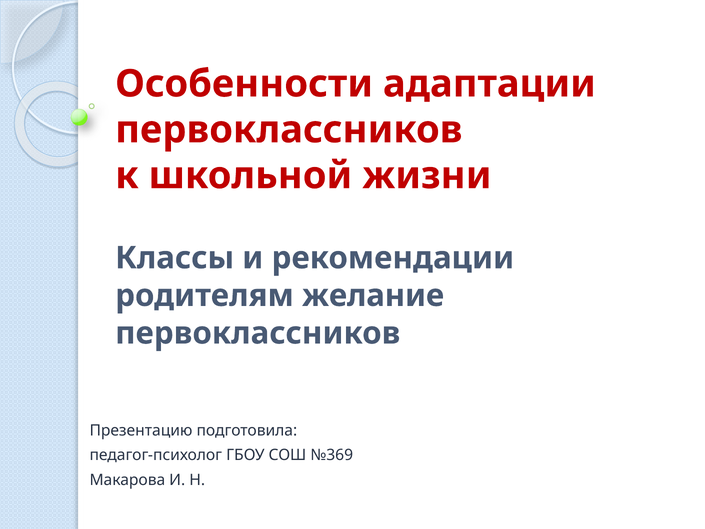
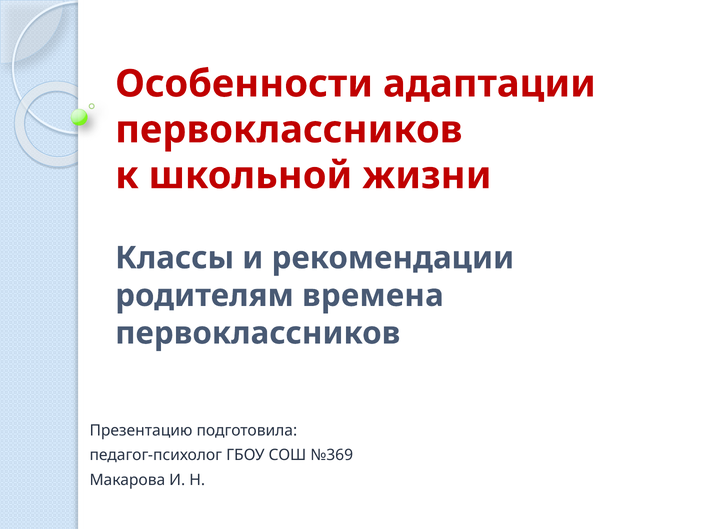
желание: желание -> времена (373, 295)
